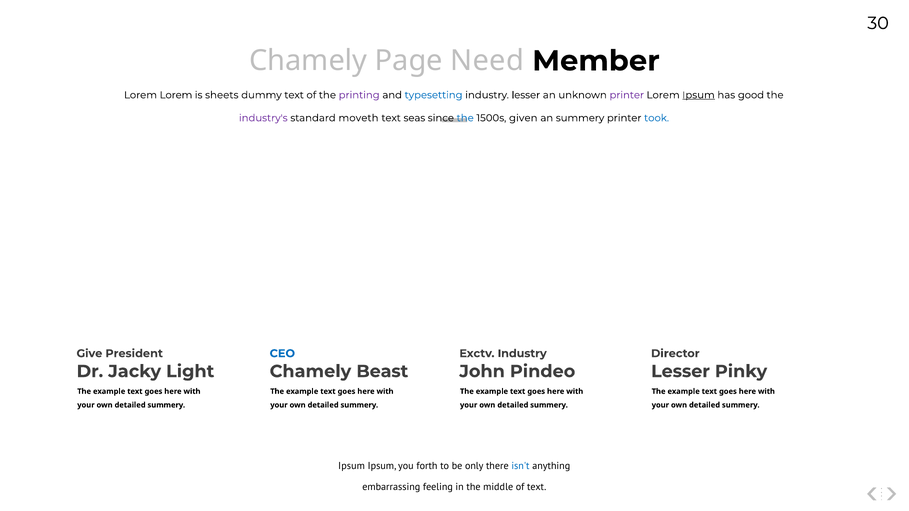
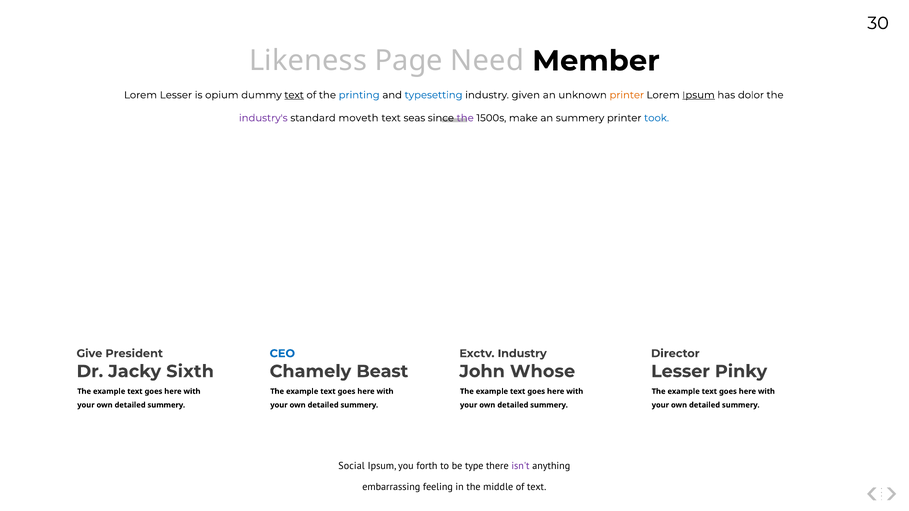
Chamely: Chamely -> Likeness (308, 61)
Lorem Lorem: Lorem -> Lesser (176, 95)
sheets: sheets -> opium (222, 95)
text underline: none -> present (294, 95)
printing colour: purple -> blue (359, 95)
industry lesser: lesser -> given (526, 95)
printer colour: purple -> orange (627, 95)
good: good -> dolor (751, 95)
the colour: blue -> purple (465, 118)
given: given -> make (523, 118)
Light: Light -> Sixth (190, 372)
Pindeo: Pindeo -> Whose (543, 372)
Ipsum: Ipsum -> Social (352, 466)
only: only -> type (474, 466)
isn't colour: blue -> purple (520, 466)
